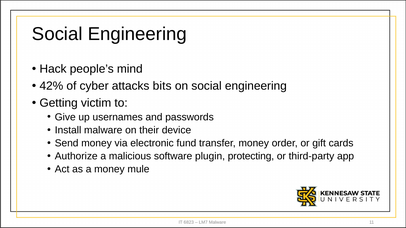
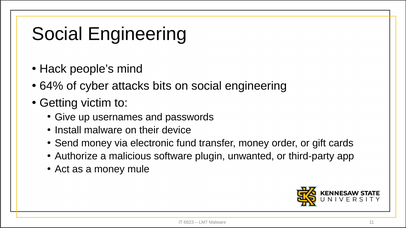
42%: 42% -> 64% (51, 86)
protecting: protecting -> unwanted (251, 156)
